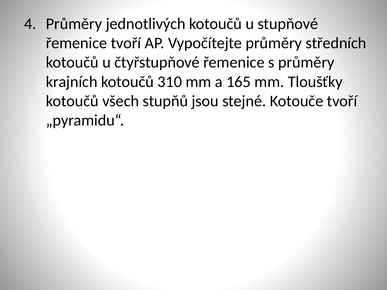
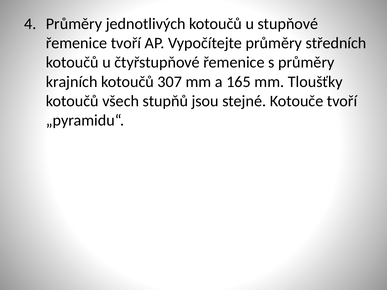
310: 310 -> 307 (170, 82)
